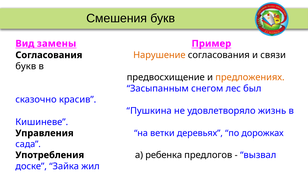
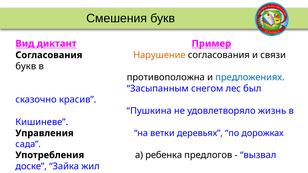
замены: замены -> диктант (57, 44)
предвосхищение: предвосхищение -> противоположна (166, 77)
предложениях colour: orange -> blue (250, 77)
